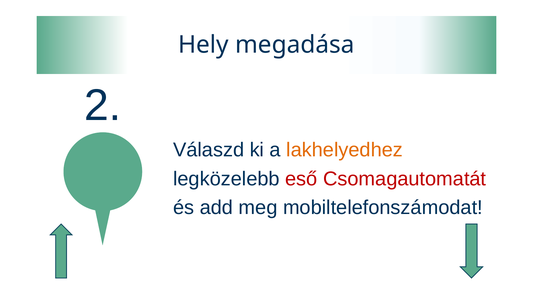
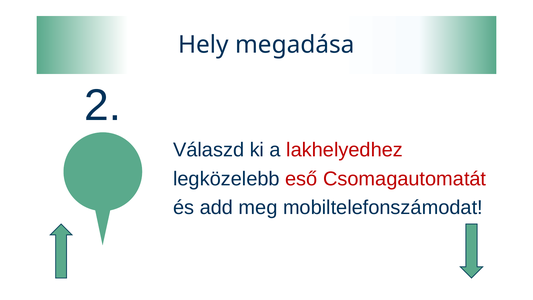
lakhelyedhez colour: orange -> red (345, 150)
